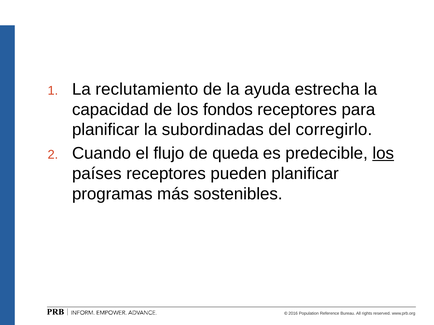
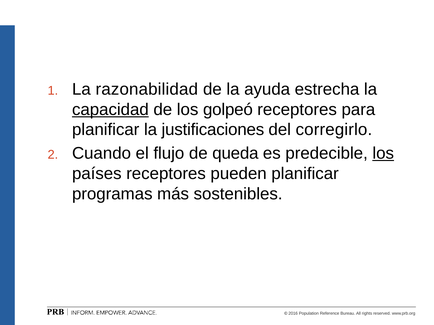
reclutamiento: reclutamiento -> razonabilidad (147, 89)
capacidad underline: none -> present (110, 110)
fondos: fondos -> golpeó (228, 110)
subordinadas: subordinadas -> justificaciones (213, 130)
